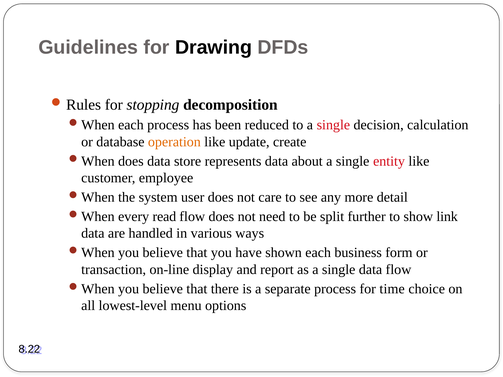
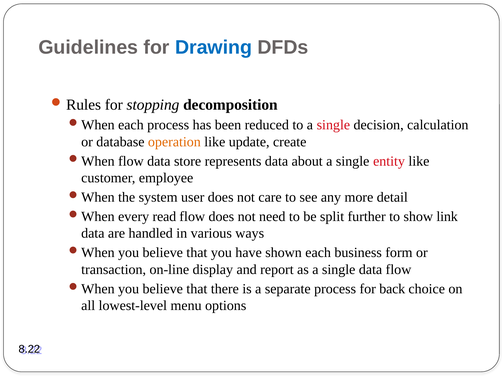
Drawing colour: black -> blue (214, 47)
does: does -> flow (131, 161)
time: time -> back (392, 289)
